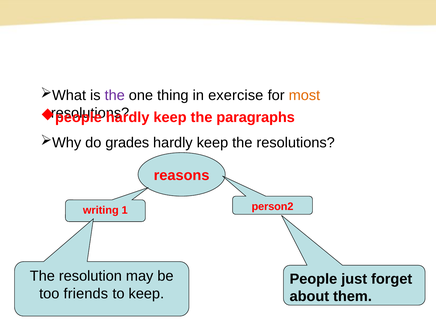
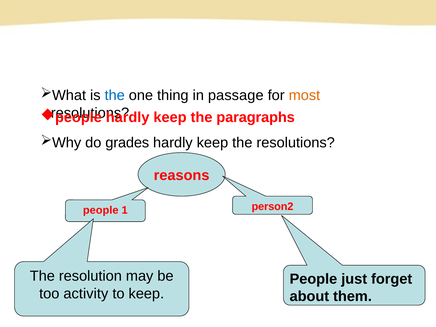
the colour: purple -> blue (115, 95)
exercise: exercise -> passage (236, 95)
writing: writing -> people (101, 210)
friends: friends -> activity (86, 294)
